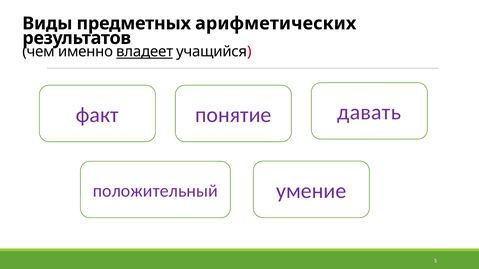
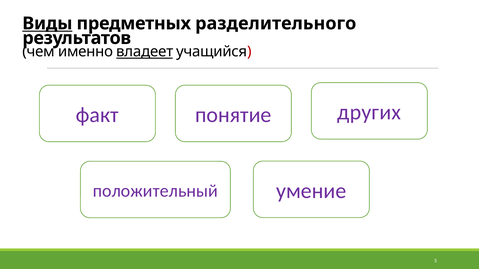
Виды underline: none -> present (47, 23)
арифметических: арифметических -> разделительного (276, 23)
давать: давать -> других (369, 113)
